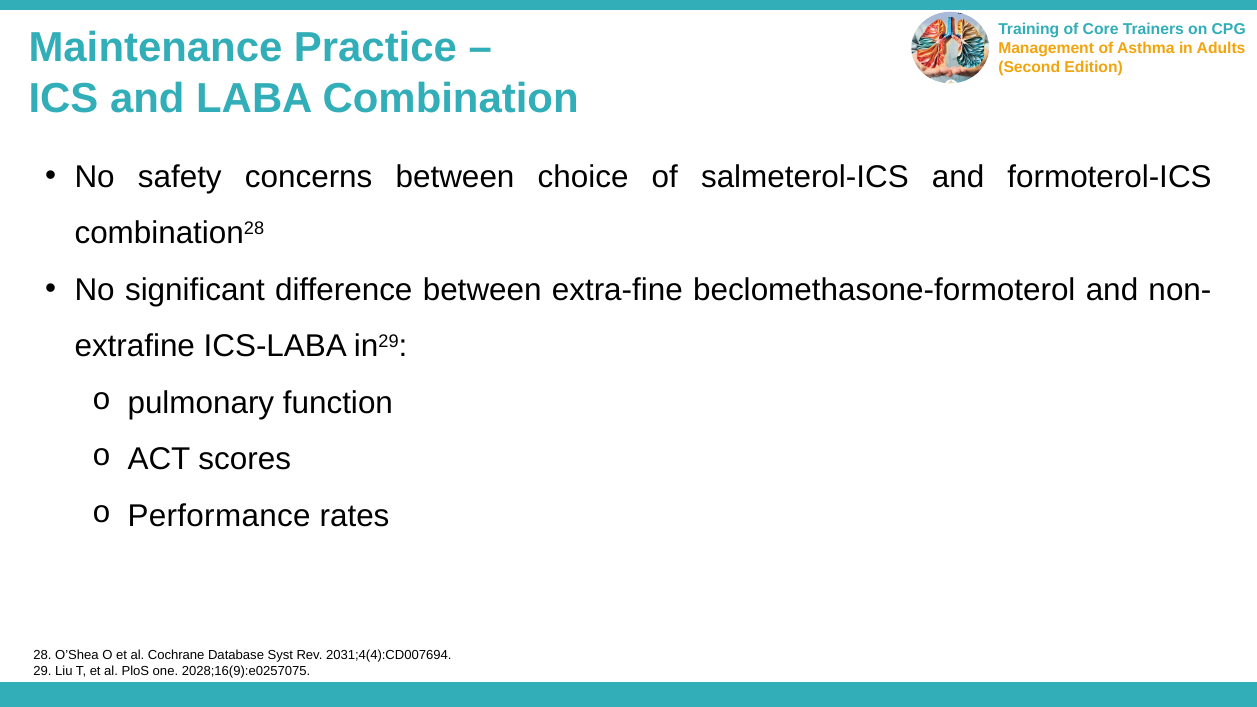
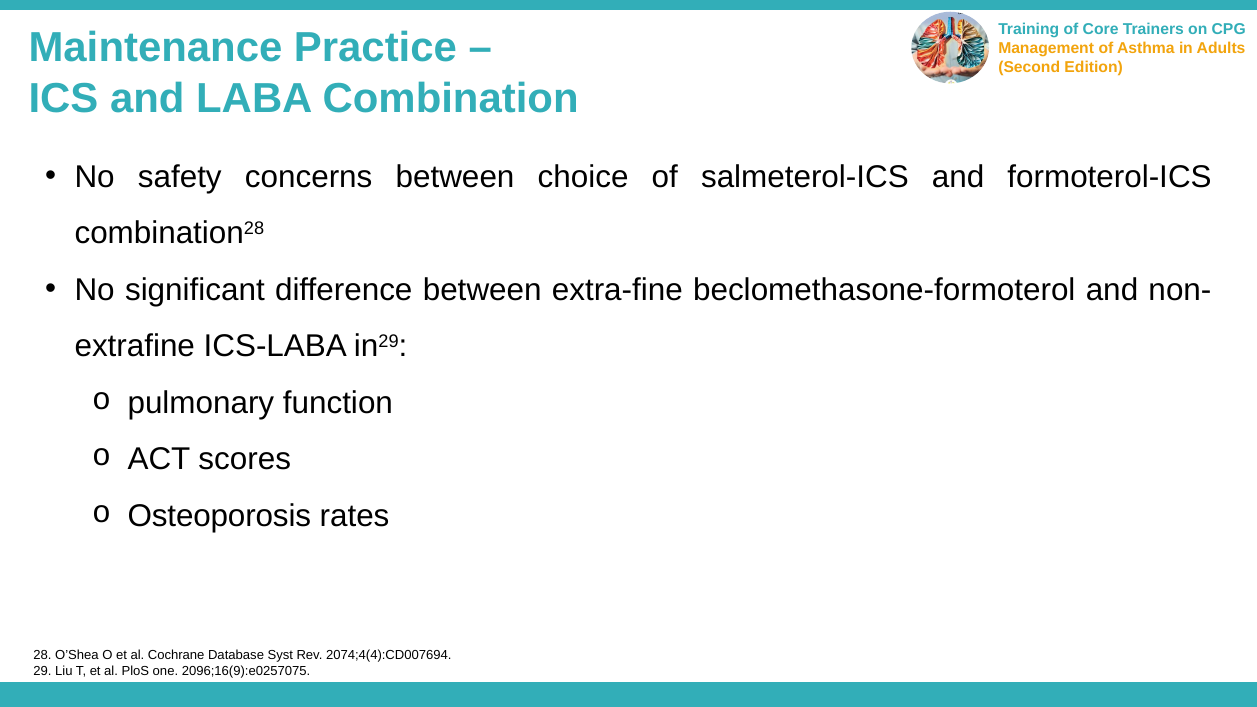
Performance: Performance -> Osteoporosis (219, 516)
2031;4(4):CD007694: 2031;4(4):CD007694 -> 2074;4(4):CD007694 (389, 655)
2028;16(9):e0257075: 2028;16(9):e0257075 -> 2096;16(9):e0257075 (246, 671)
